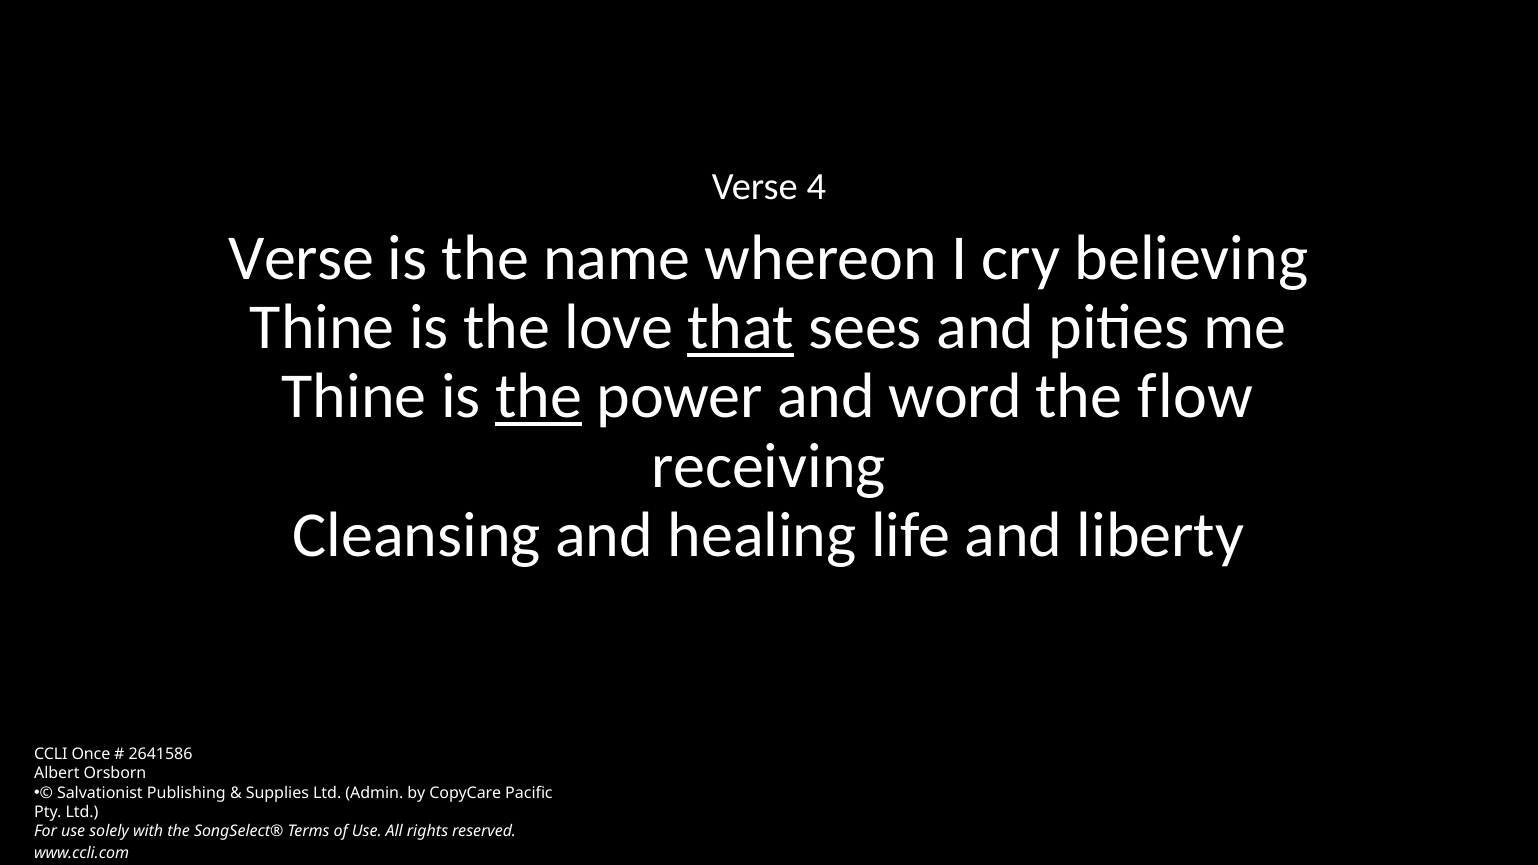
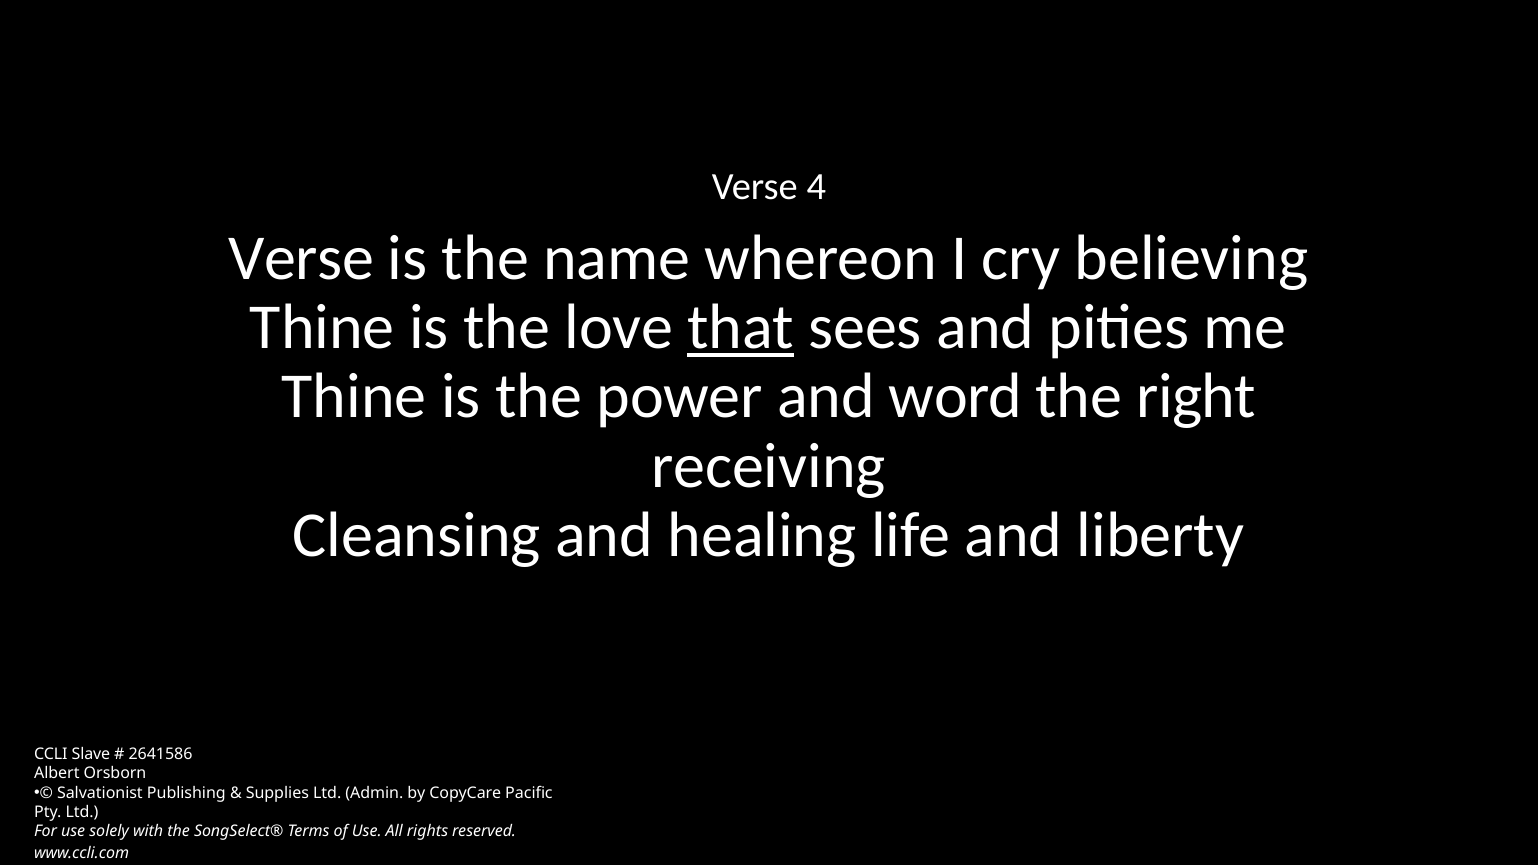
the underline: present -> none (539, 397)
flow: flow -> right (1196, 397)
Once: Once -> Slave (91, 755)
